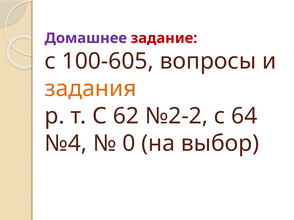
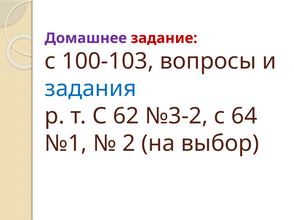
100-605: 100-605 -> 100-103 (108, 61)
задания colour: orange -> blue (90, 89)
№2-2: №2-2 -> №3-2 (177, 116)
№4: №4 -> №1 (66, 144)
0: 0 -> 2 (129, 144)
